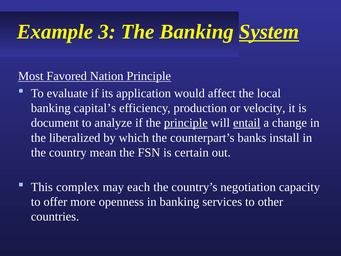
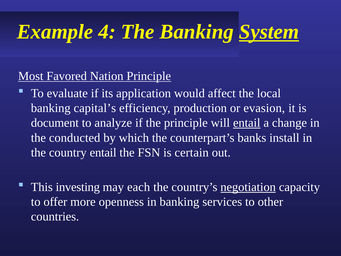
3: 3 -> 4 (107, 32)
velocity: velocity -> evasion (264, 108)
principle underline: present -> none (186, 123)
liberalized: liberalized -> conducted (75, 138)
country mean: mean -> entail (103, 152)
complex: complex -> investing (78, 187)
negotiation underline: none -> present (248, 187)
